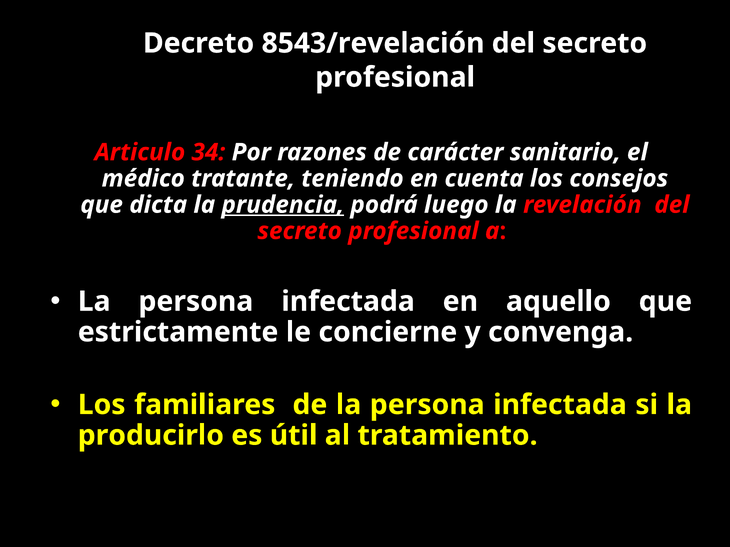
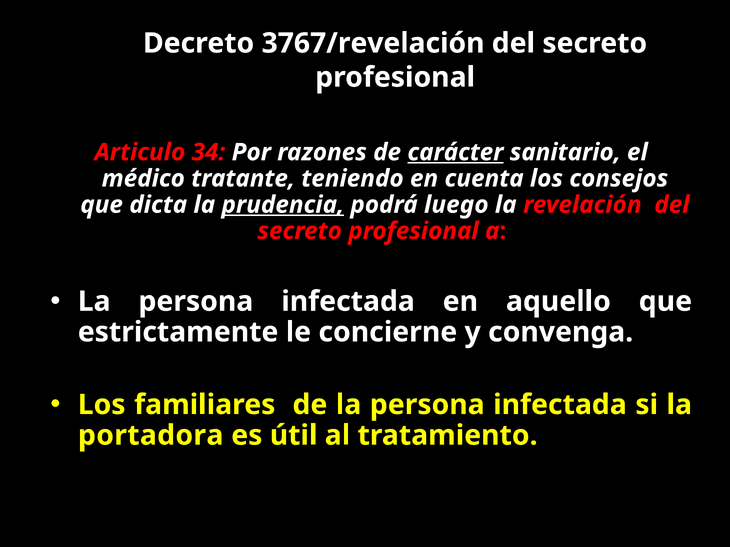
8543/revelación: 8543/revelación -> 3767/revelación (373, 43)
carácter underline: none -> present (455, 152)
producirlo: producirlo -> portadora (151, 436)
